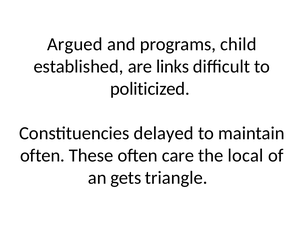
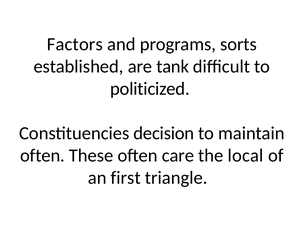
Argued: Argued -> Factors (75, 44)
child: child -> sorts (239, 44)
links: links -> tank (173, 66)
delayed: delayed -> decision (164, 133)
gets: gets -> first (126, 178)
